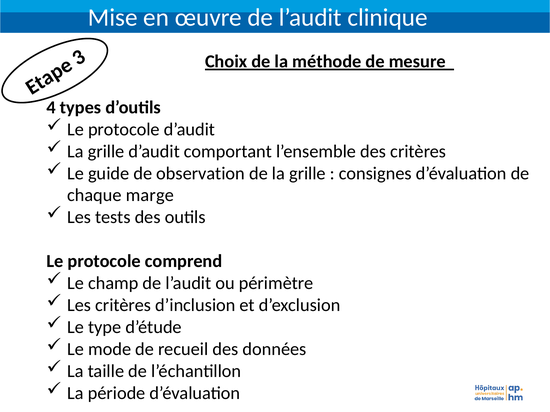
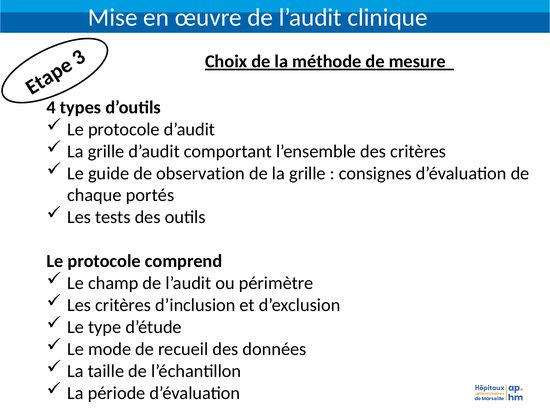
marge: marge -> portés (150, 195)
